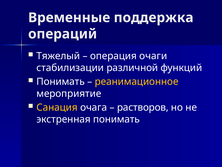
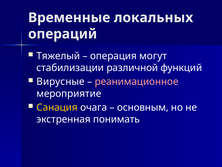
поддержка: поддержка -> локальных (154, 18)
очаги: очаги -> могут (153, 56)
Понимать: Понимать -> Вирусные (61, 81)
реанимационное colour: yellow -> pink (137, 81)
растворов: растворов -> основным (143, 107)
